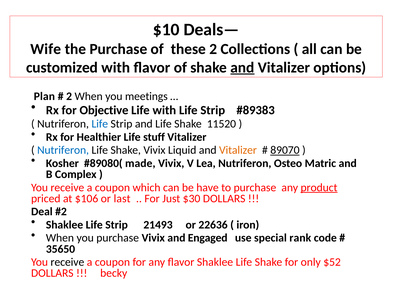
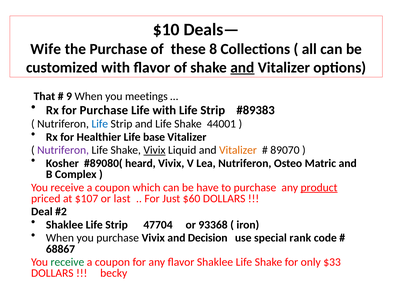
these 2: 2 -> 8 (213, 49)
Plan: Plan -> That (44, 96)
2: 2 -> 9 (69, 96)
for Objective: Objective -> Purchase (104, 110)
11520: 11520 -> 44001 (221, 124)
stuff: stuff -> base (154, 137)
Nutriferon colour: blue -> purple (63, 150)
Vivix underline: none -> present (154, 150)
89070 underline: present -> none (285, 150)
made: made -> heard (140, 163)
$106: $106 -> $107 (87, 199)
$30: $30 -> $60 (192, 199)
21493: 21493 -> 47704 (158, 225)
22636: 22636 -> 93368 (213, 225)
Engaged: Engaged -> Decision (208, 238)
35650: 35650 -> 68867 (60, 249)
receive colour: black -> green (67, 262)
$52: $52 -> $33 (332, 262)
